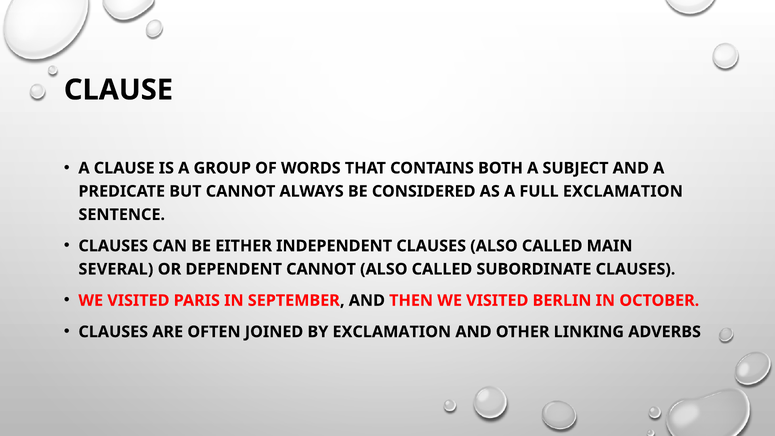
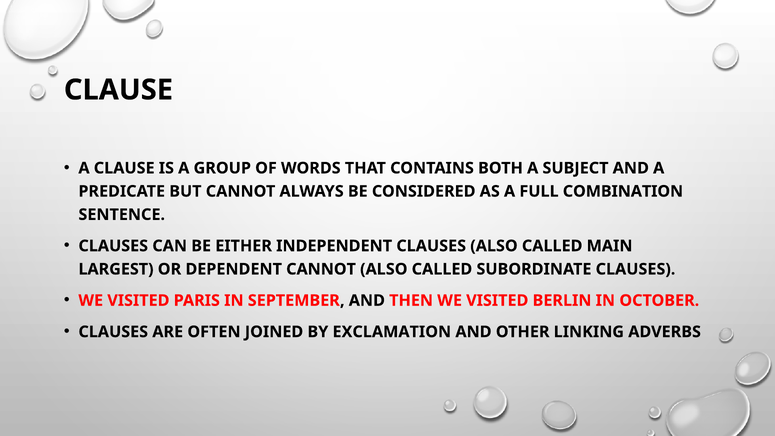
FULL EXCLAMATION: EXCLAMATION -> COMBINATION (623, 191)
SEVERAL: SEVERAL -> LARGEST (116, 269)
